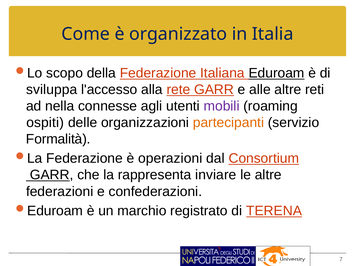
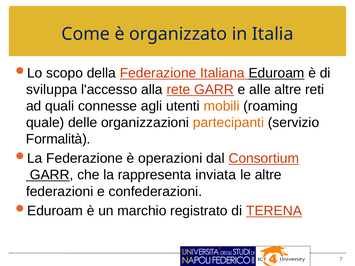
nella: nella -> quali (60, 106)
mobili colour: purple -> orange (222, 106)
ospiti: ospiti -> quale (45, 123)
inviare: inviare -> inviata (216, 175)
